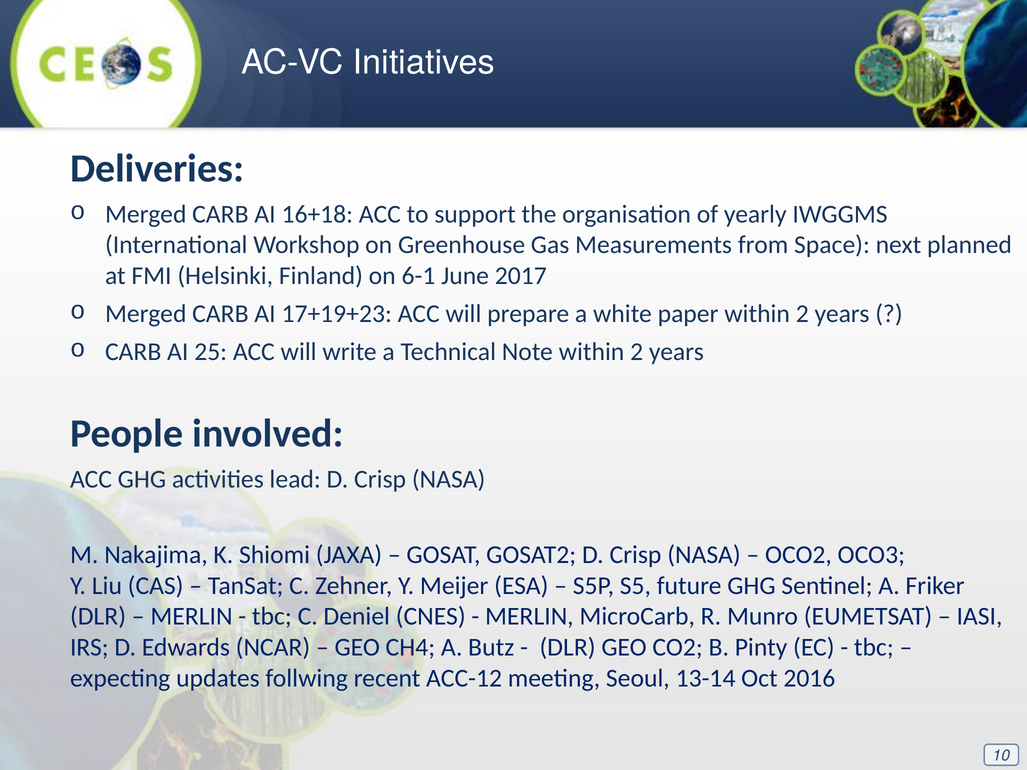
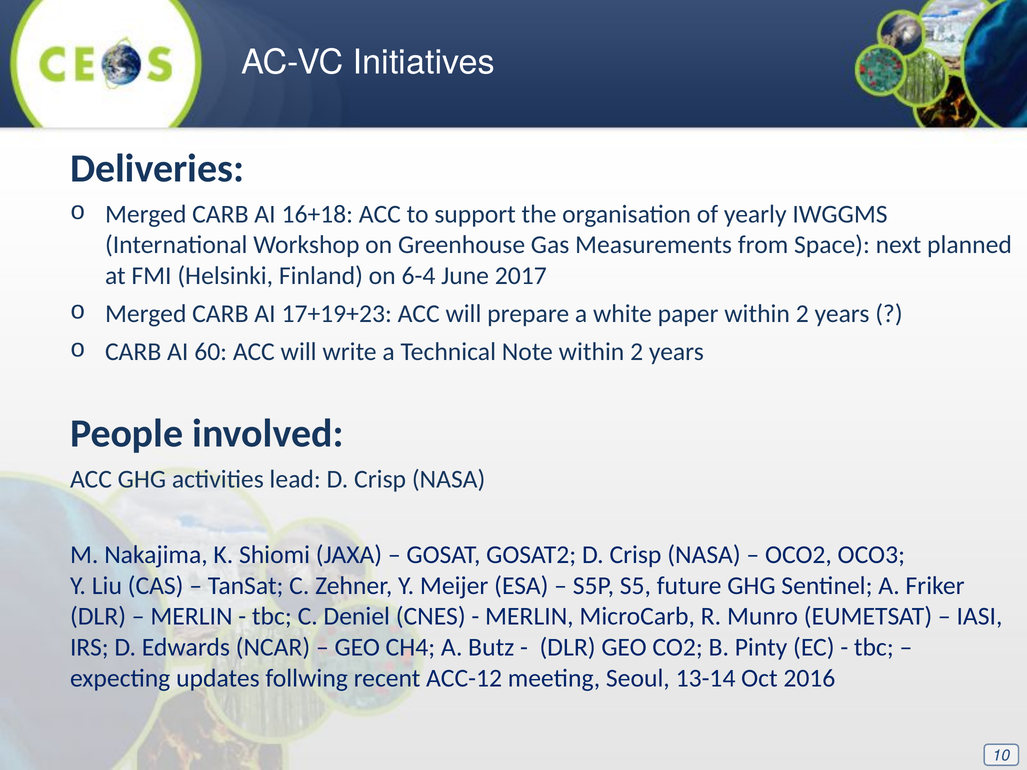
6-1: 6-1 -> 6-4 (418, 276)
25: 25 -> 60 (211, 352)
